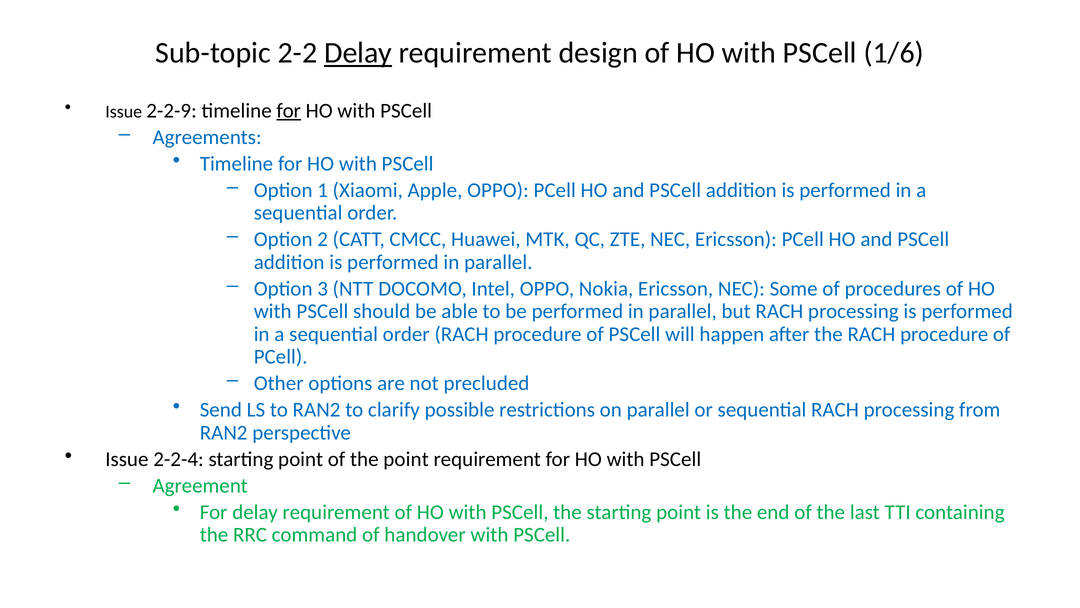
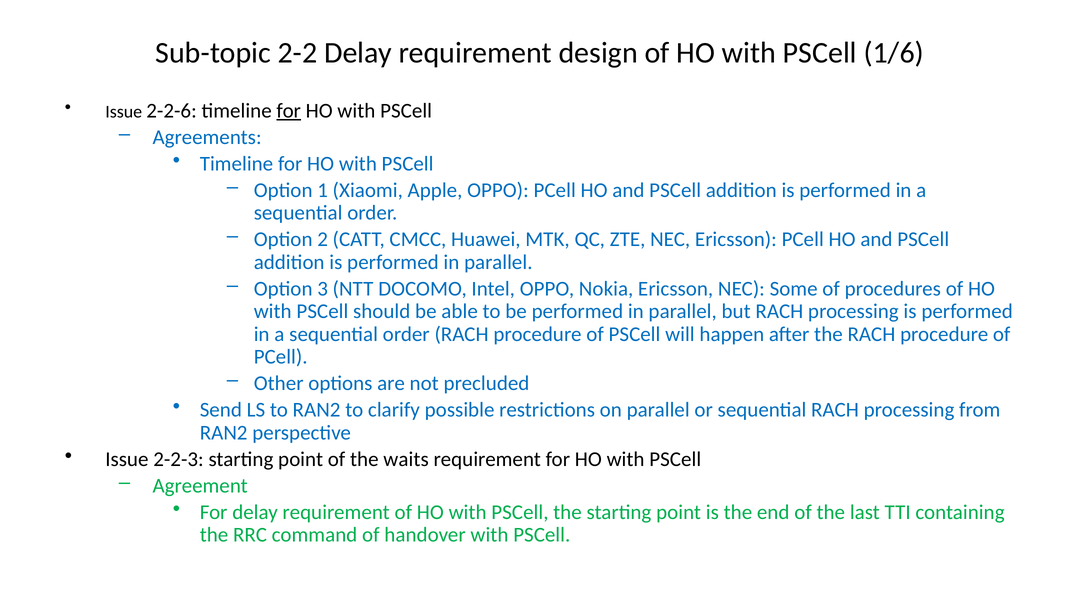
Delay underline: present -> none (358, 53)
2-2-9: 2-2-9 -> 2-2-6 (172, 111)
2-2-4: 2-2-4 -> 2-2-3 (178, 459)
the point: point -> waits (406, 459)
